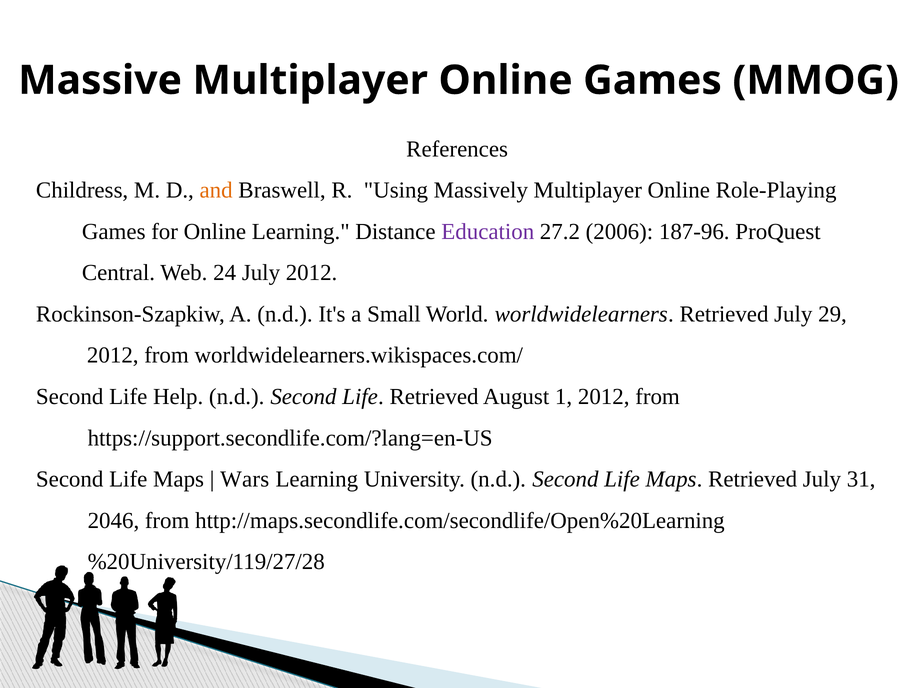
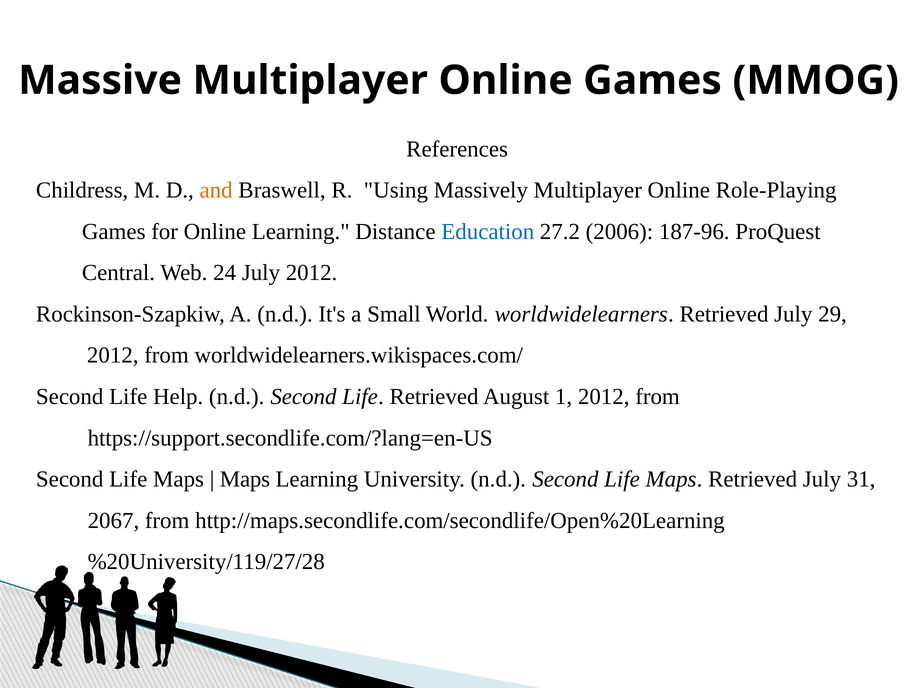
Education colour: purple -> blue (488, 232)
Wars: Wars -> Maps (245, 480)
2046: 2046 -> 2067 (113, 521)
